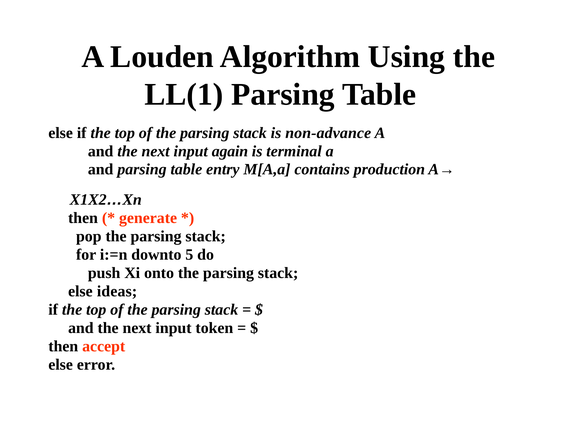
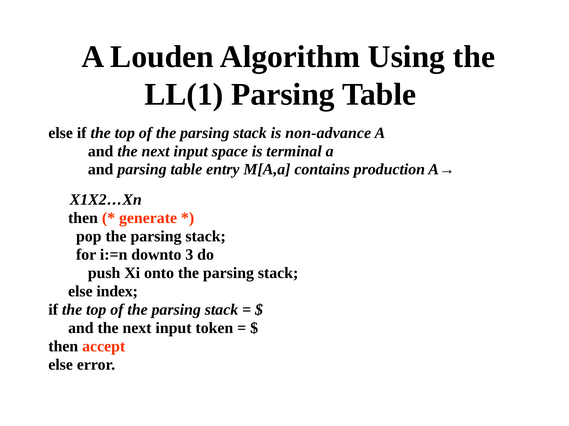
again: again -> space (230, 151)
5: 5 -> 3 (189, 255)
ideas: ideas -> index (117, 292)
